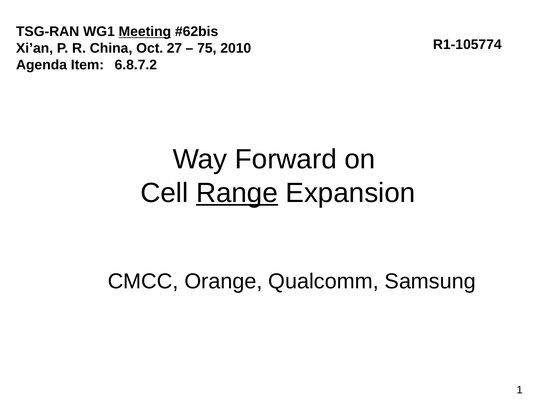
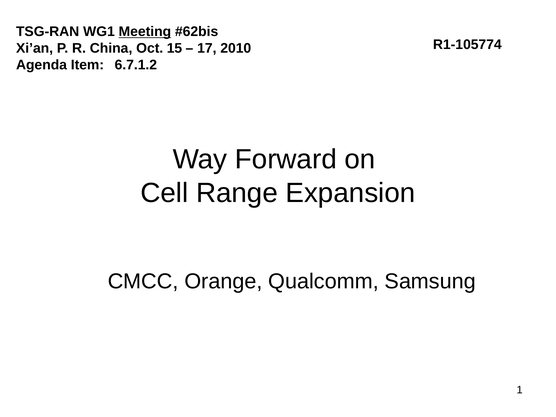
27: 27 -> 15 (174, 48)
75: 75 -> 17 (207, 48)
6.8.7.2: 6.8.7.2 -> 6.7.1.2 (136, 65)
Range underline: present -> none (237, 193)
